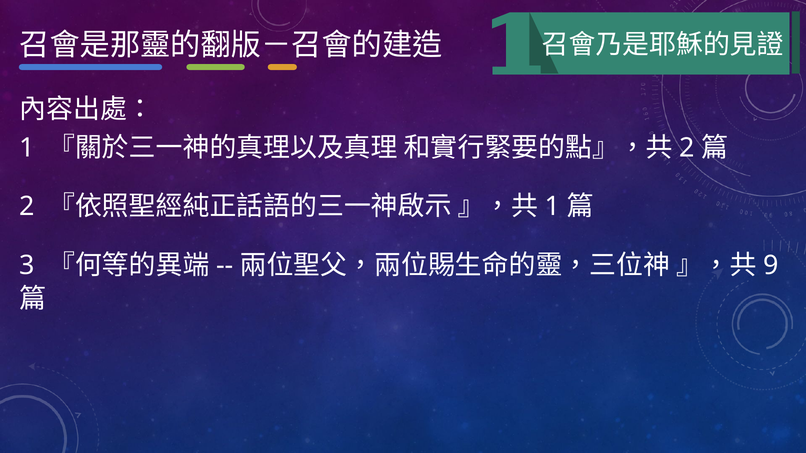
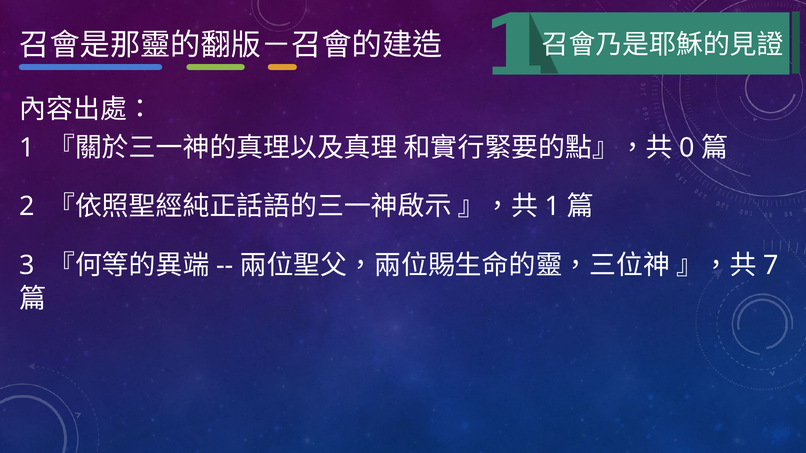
2: 2 -> 0 (687, 148)
9: 9 -> 7 (771, 265)
